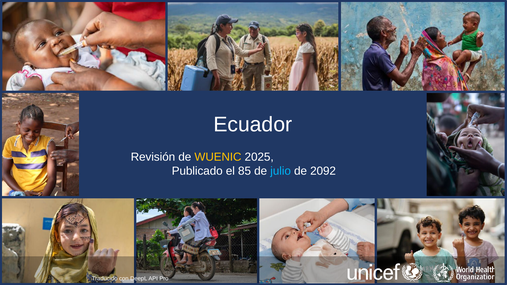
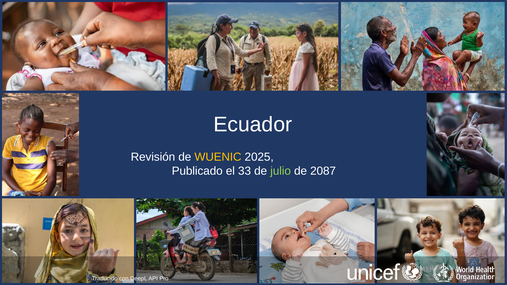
85: 85 -> 33 (245, 171)
julio colour: light blue -> light green (281, 171)
2092: 2092 -> 2087 (323, 171)
